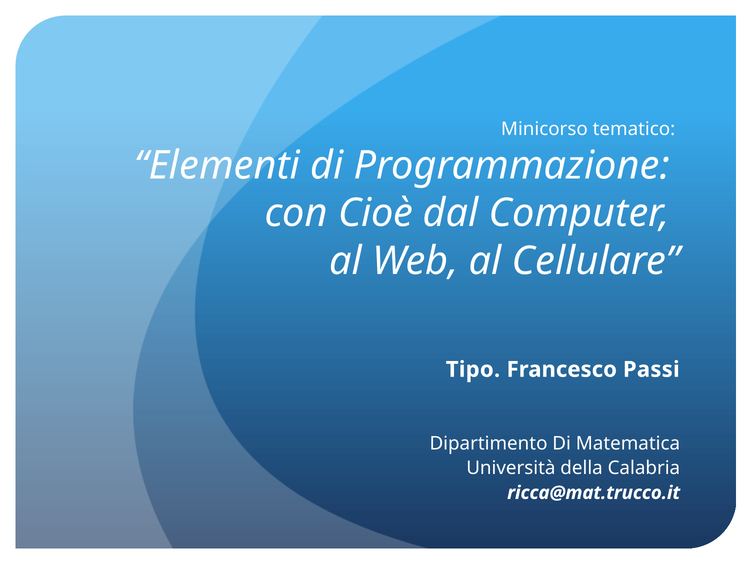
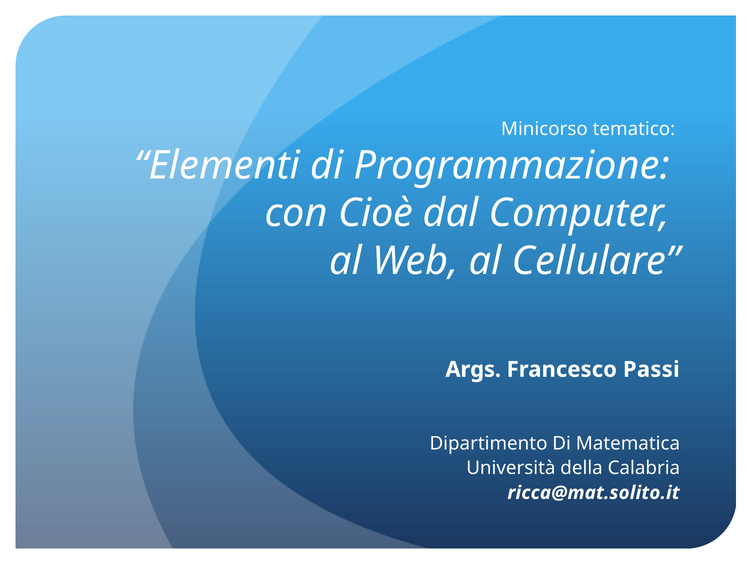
Tipo: Tipo -> Args (473, 370)
ricca@mat.trucco.it: ricca@mat.trucco.it -> ricca@mat.solito.it (594, 493)
